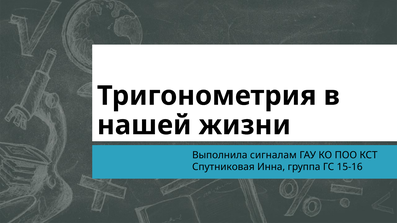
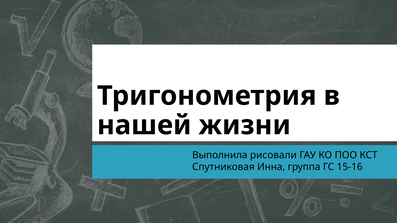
сигналам: сигналам -> рисовали (273, 155)
